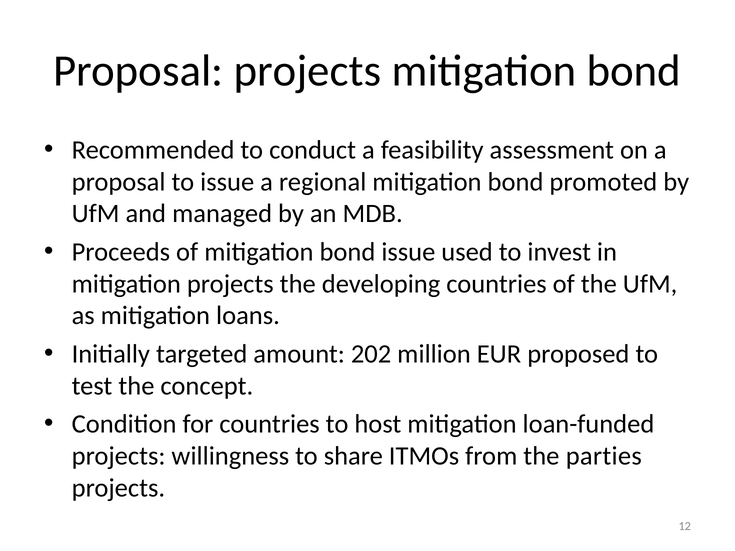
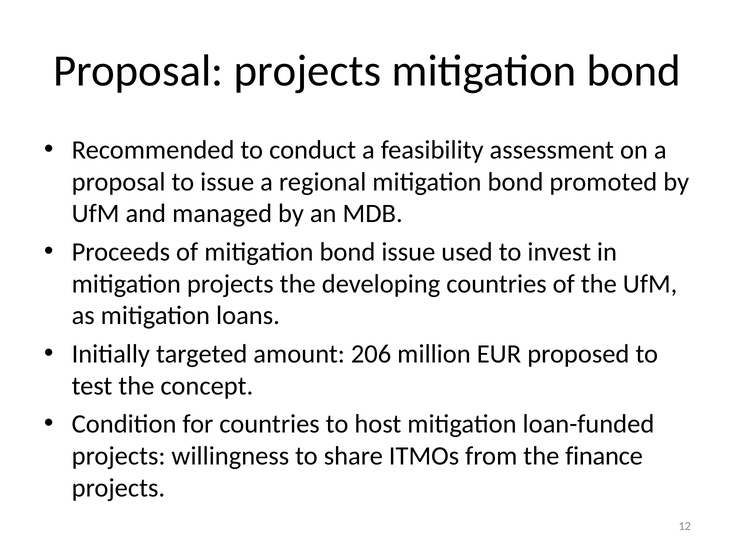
202: 202 -> 206 (371, 354)
parties: parties -> finance (604, 456)
